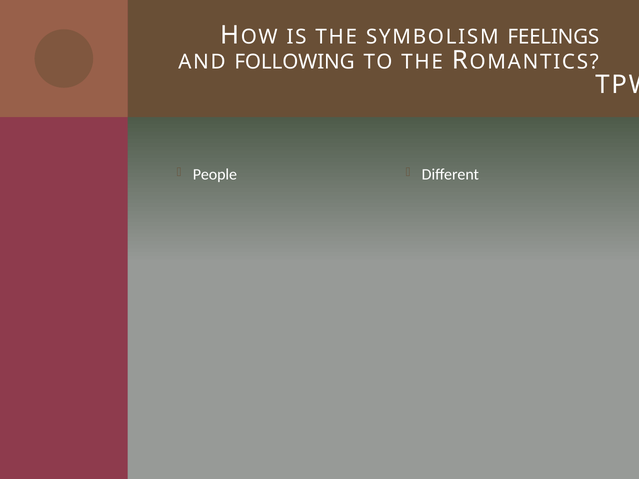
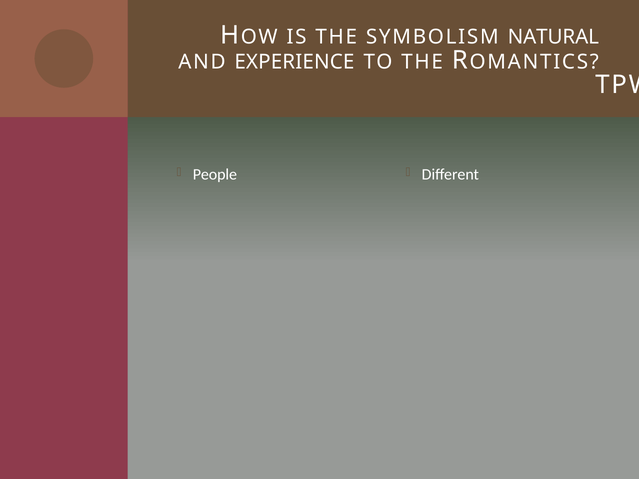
FEELINGS: FEELINGS -> NATURAL (553, 37)
FOLLOWING: FOLLOWING -> EXPERIENCE (294, 62)
